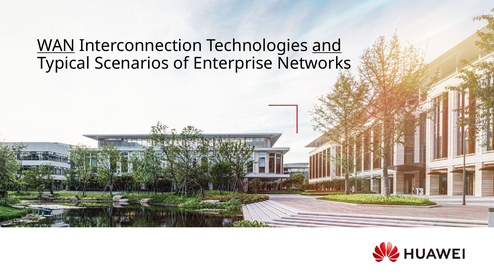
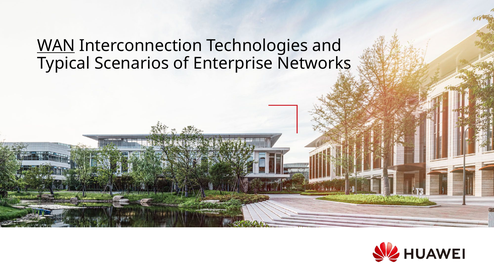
and underline: present -> none (327, 46)
